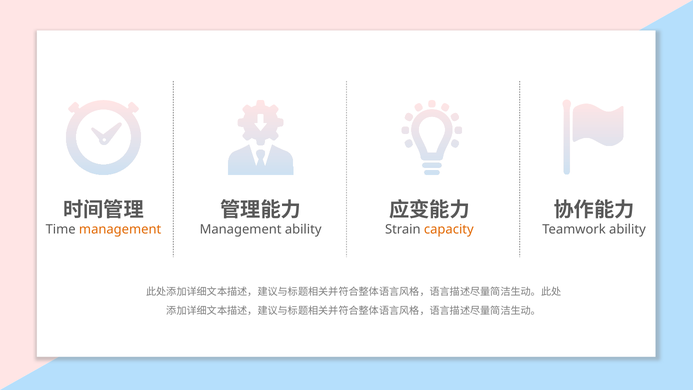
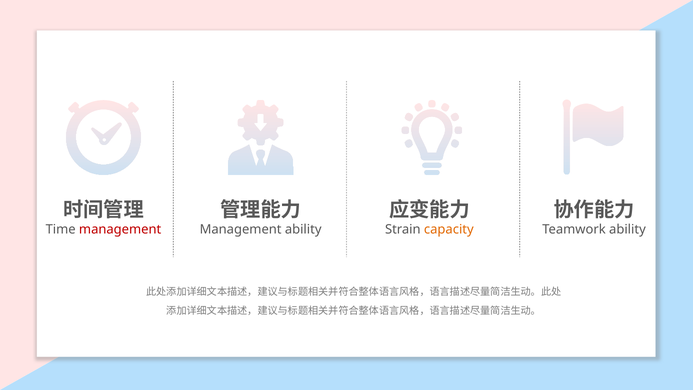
management colour: orange -> red (120, 229)
